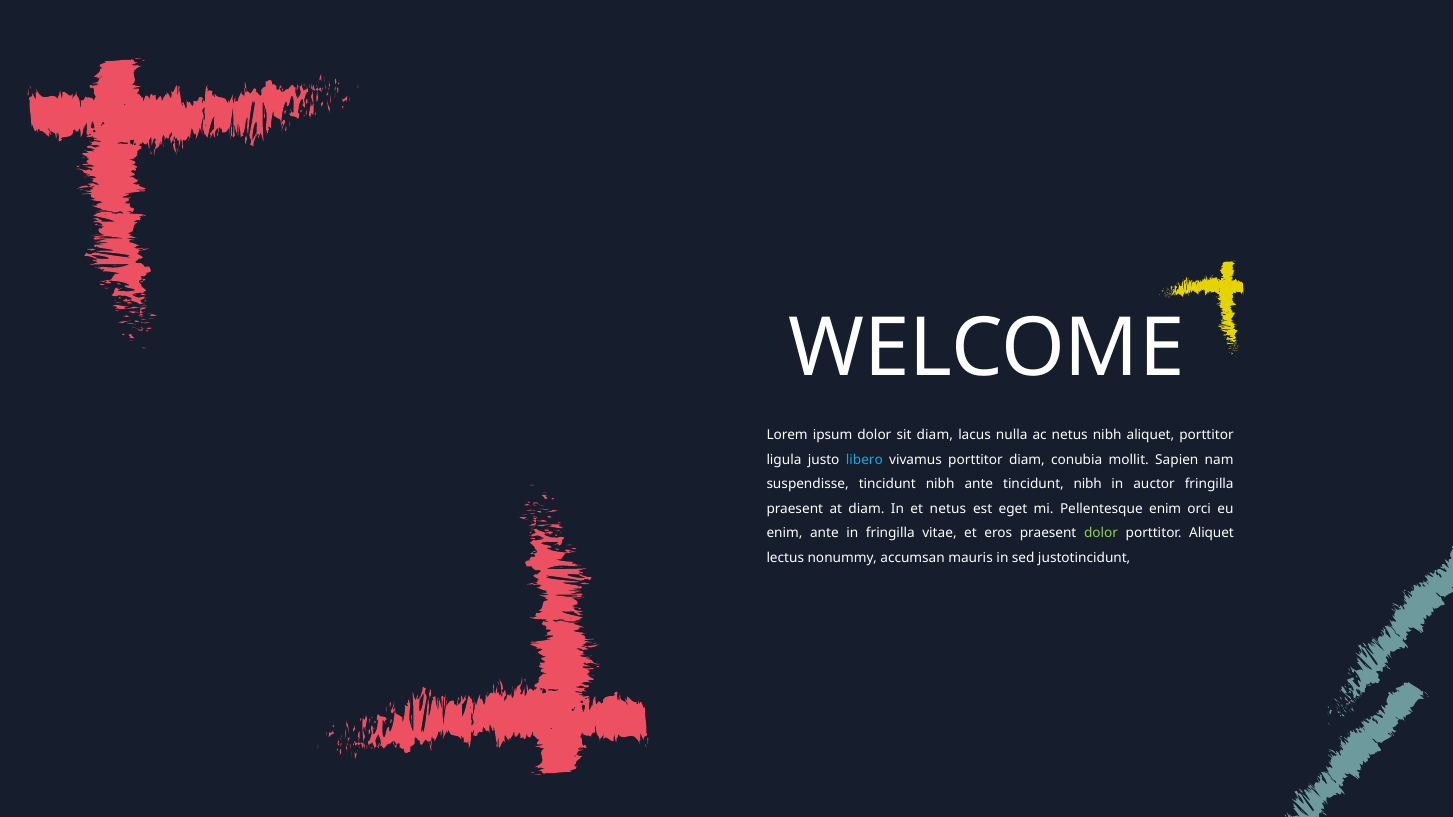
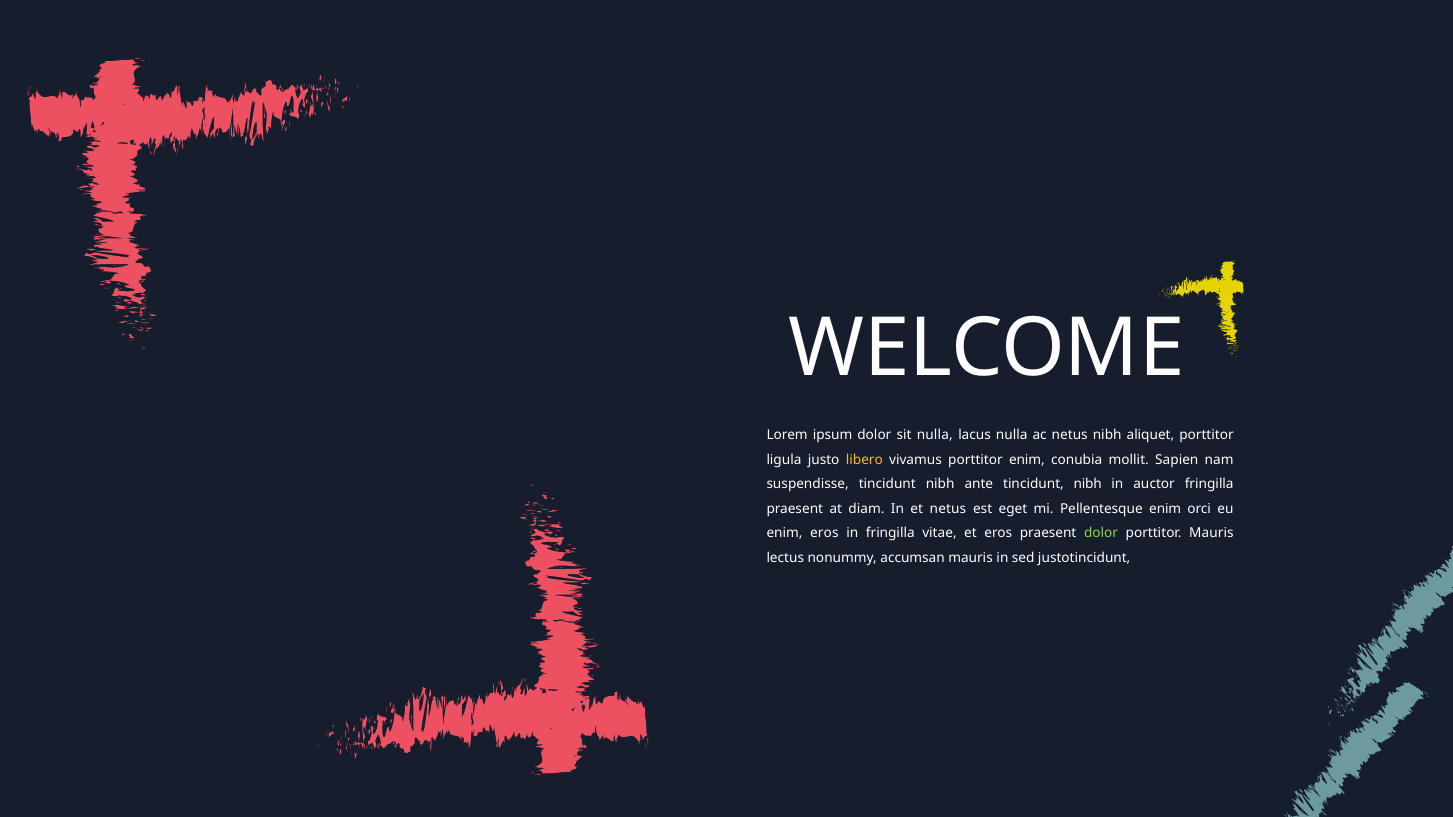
sit diam: diam -> nulla (935, 435)
libero colour: light blue -> yellow (864, 460)
porttitor diam: diam -> enim (1027, 460)
enim ante: ante -> eros (824, 534)
porttitor Aliquet: Aliquet -> Mauris (1211, 534)
